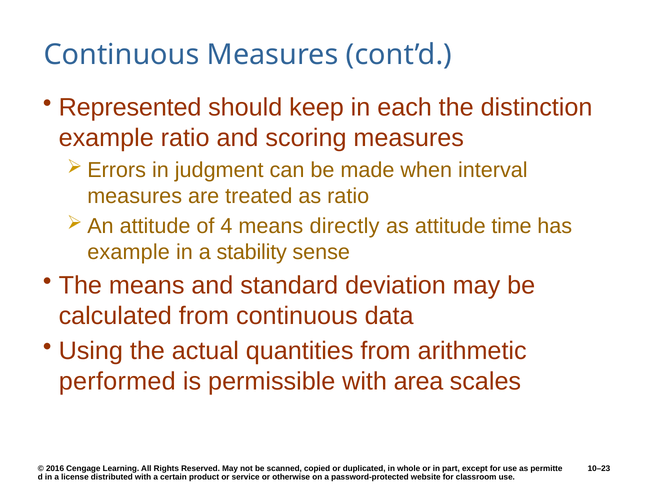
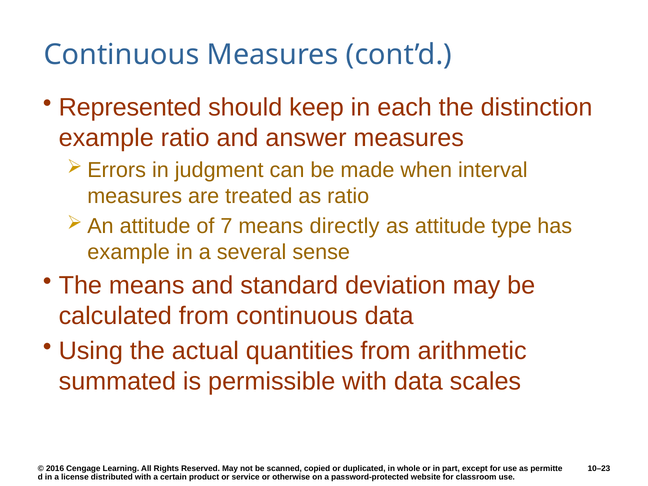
scoring: scoring -> answer (306, 138)
4: 4 -> 7 (226, 226)
time: time -> type (512, 226)
stability: stability -> several (252, 252)
performed: performed -> summated (117, 381)
with area: area -> data (418, 381)
